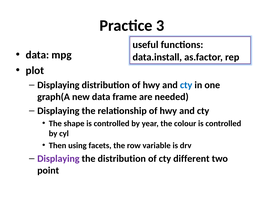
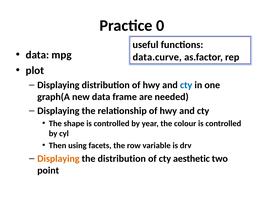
3: 3 -> 0 (160, 26)
data.install: data.install -> data.curve (157, 57)
Displaying colour: purple -> orange (58, 159)
different: different -> aesthetic (191, 159)
